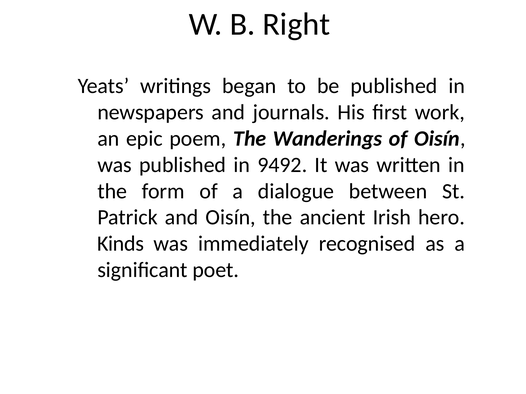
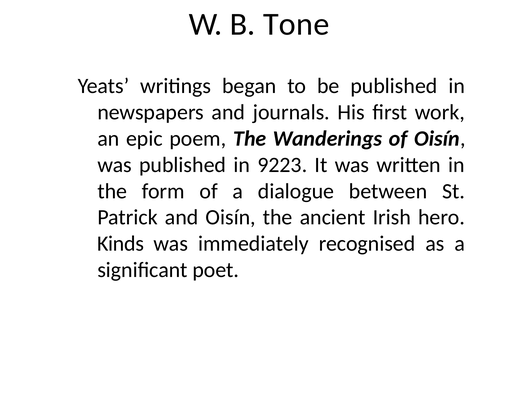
Right: Right -> Tone (296, 24)
9492: 9492 -> 9223 (282, 165)
